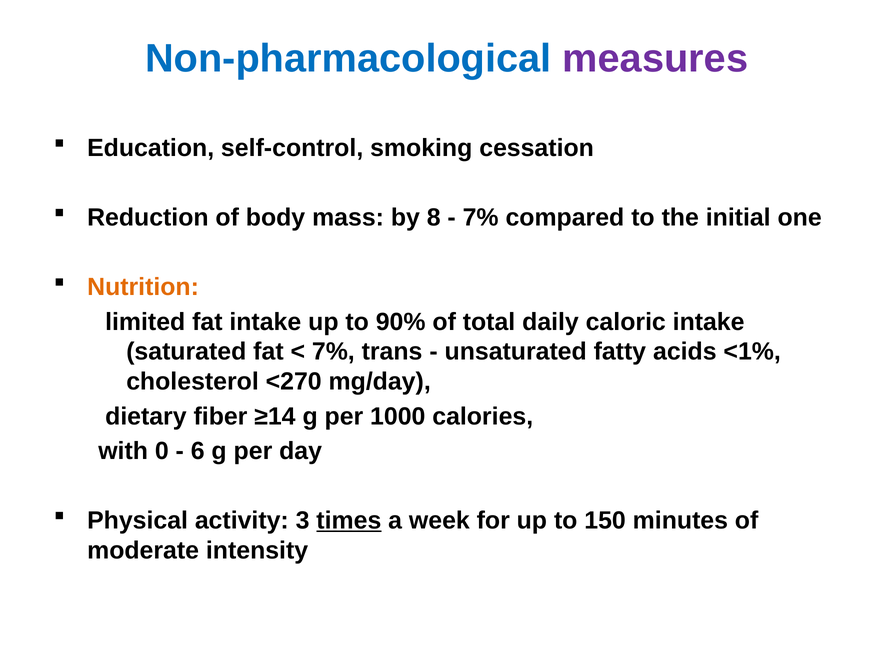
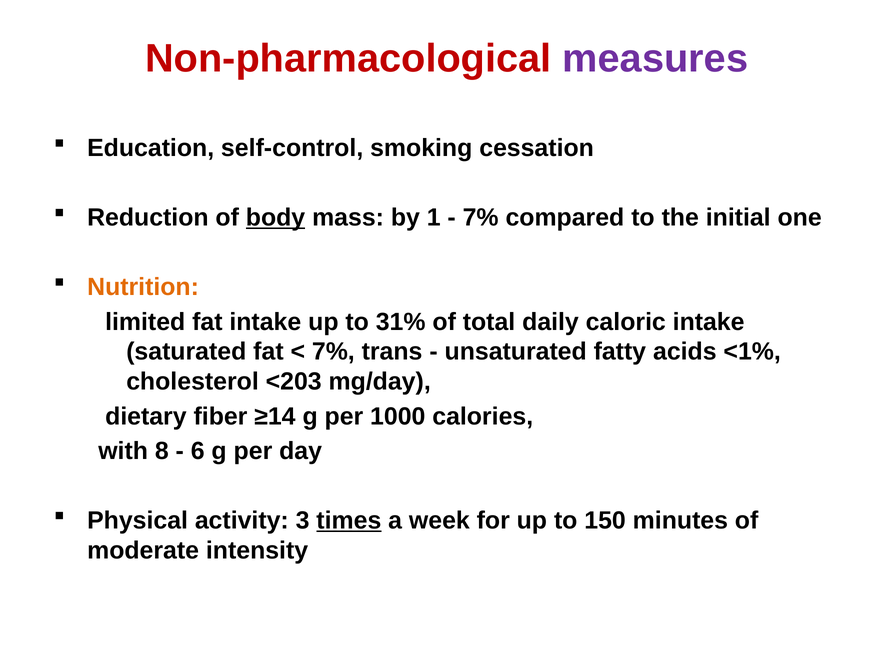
Non-pharmacological colour: blue -> red (348, 59)
body underline: none -> present (276, 217)
8: 8 -> 1 (434, 217)
90%: 90% -> 31% (401, 322)
<270: <270 -> <203 (294, 381)
0: 0 -> 8 (162, 451)
